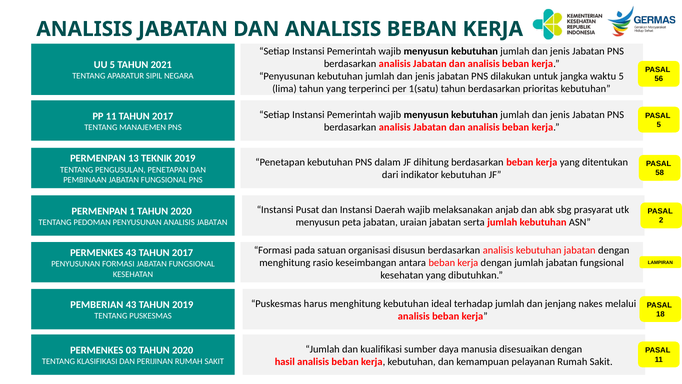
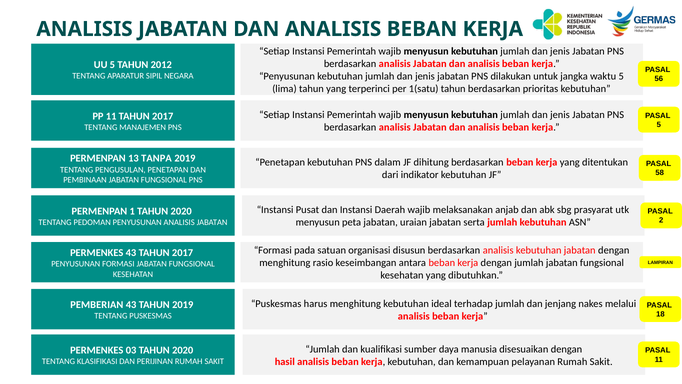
2021: 2021 -> 2012 (161, 65)
TEKNIK: TEKNIK -> TANPA (156, 158)
